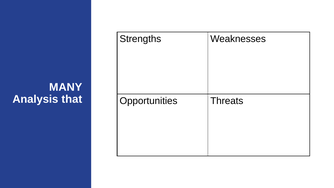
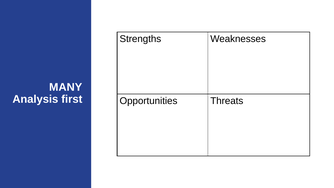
that: that -> first (72, 99)
